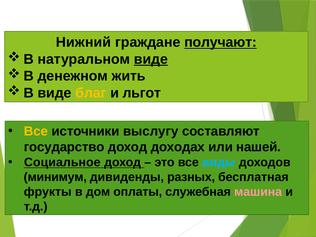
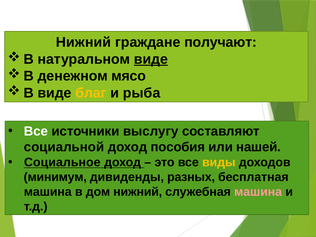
получают underline: present -> none (221, 42)
жить: жить -> мясо (129, 76)
льгот: льгот -> рыба (142, 93)
Все colour: yellow -> white (36, 131)
государство: государство -> социальной (64, 147)
доходах: доходах -> пособия (178, 147)
виды colour: light blue -> yellow (219, 162)
фрукты: фрукты -> машина (48, 192)
дом оплаты: оплаты -> нижний (138, 192)
